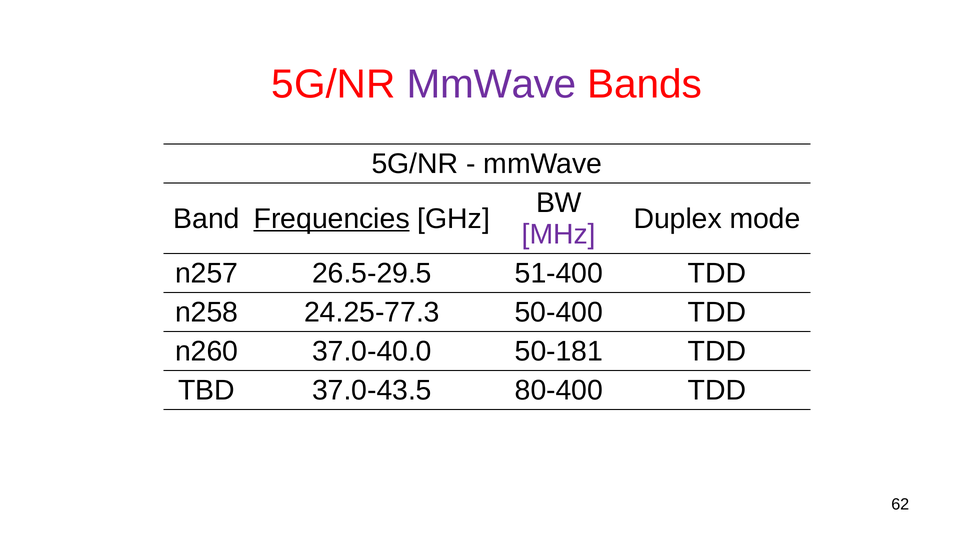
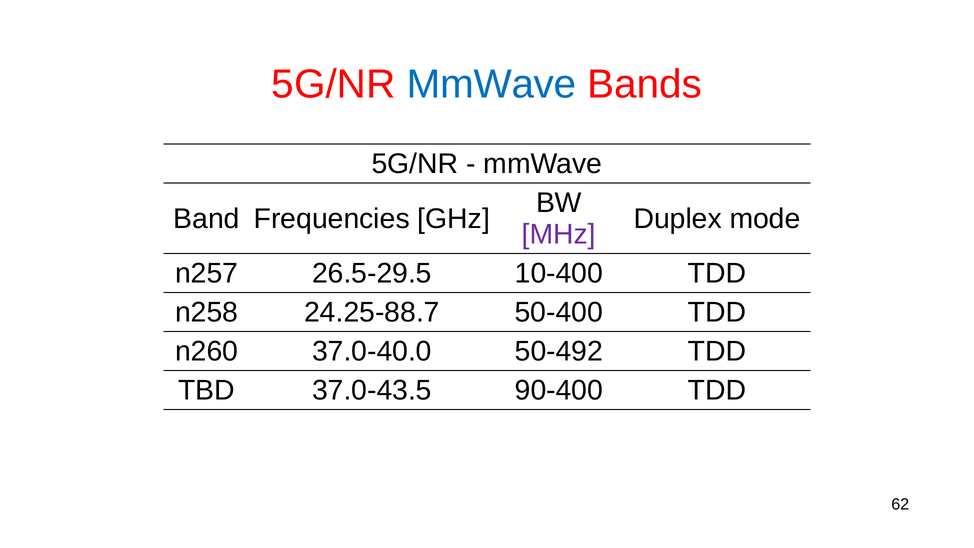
MmWave colour: purple -> blue (491, 85)
Frequencies underline: present -> none (332, 219)
51-400: 51-400 -> 10-400 (559, 273)
24.25-77.3: 24.25-77.3 -> 24.25-88.7 (372, 312)
50-181: 50-181 -> 50-492 (559, 351)
80-400: 80-400 -> 90-400 (559, 390)
